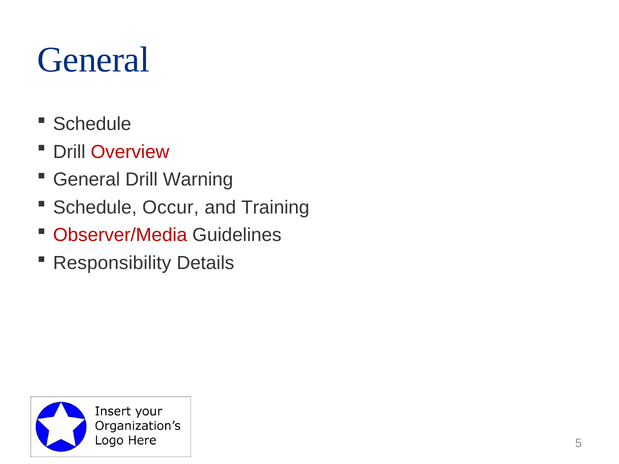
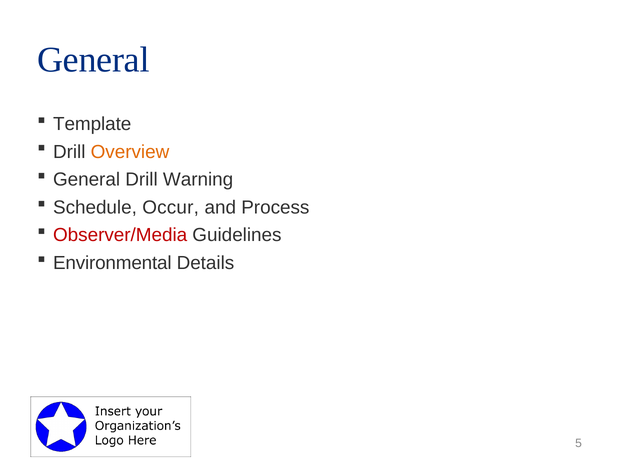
Schedule: Schedule -> Template (92, 124)
Overview colour: red -> orange (130, 152)
Training: Training -> Process (275, 208)
Responsibility: Responsibility -> Environmental (112, 263)
